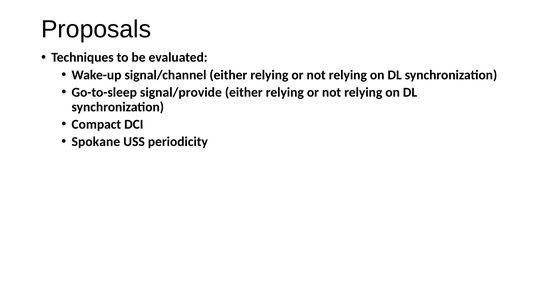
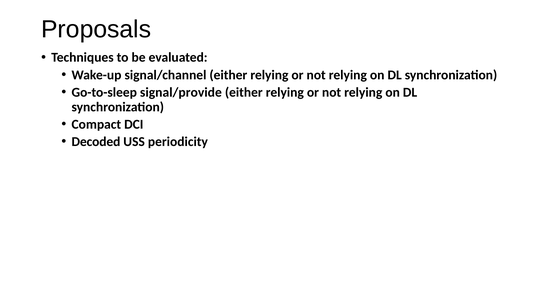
Spokane: Spokane -> Decoded (96, 142)
